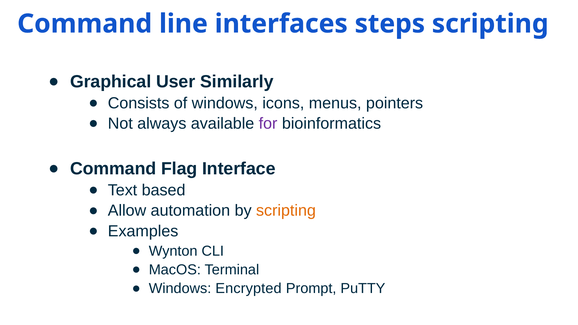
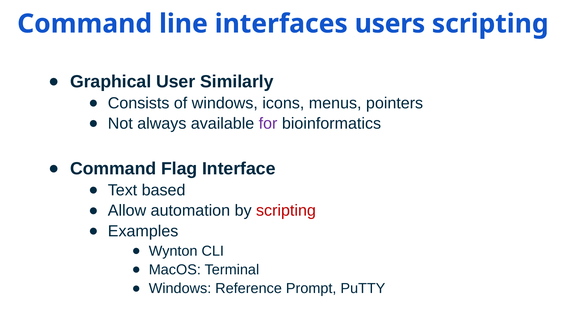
steps: steps -> users (390, 24)
scripting colour: orange -> red (286, 211)
Encrypted: Encrypted -> Reference (249, 289)
